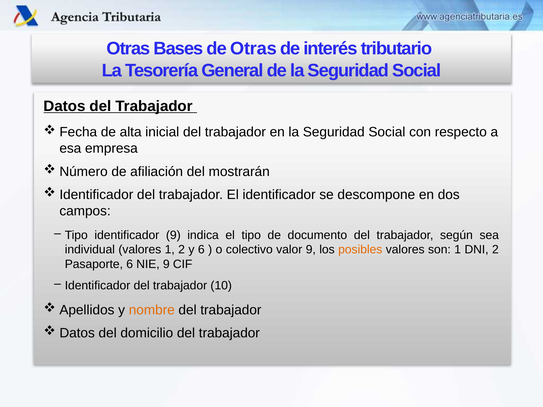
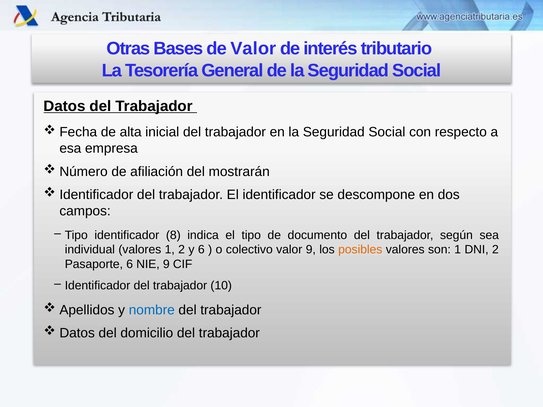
de Otras: Otras -> Valor (253, 49)
identificador 9: 9 -> 8 (173, 235)
nombre colour: orange -> blue (152, 310)
